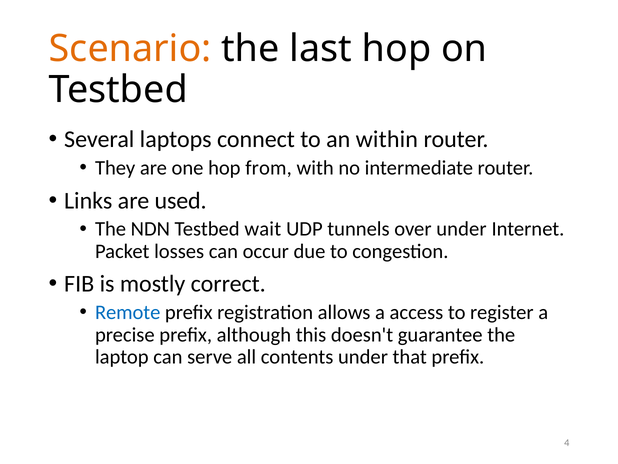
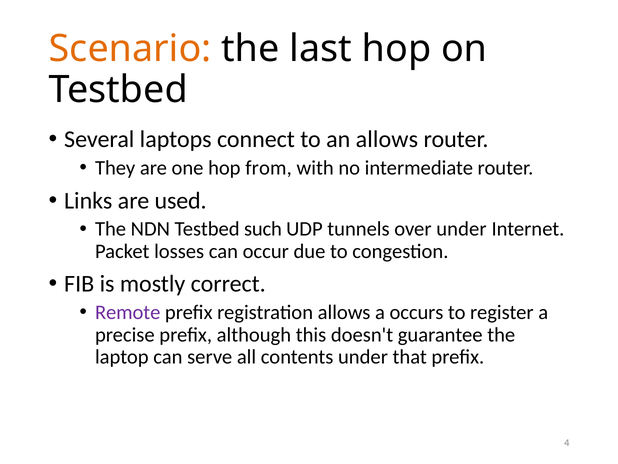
an within: within -> allows (387, 139)
wait: wait -> such (263, 229)
Remote colour: blue -> purple (128, 312)
access: access -> occurs (416, 312)
